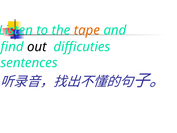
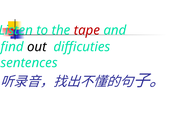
tape colour: orange -> red (87, 30)
